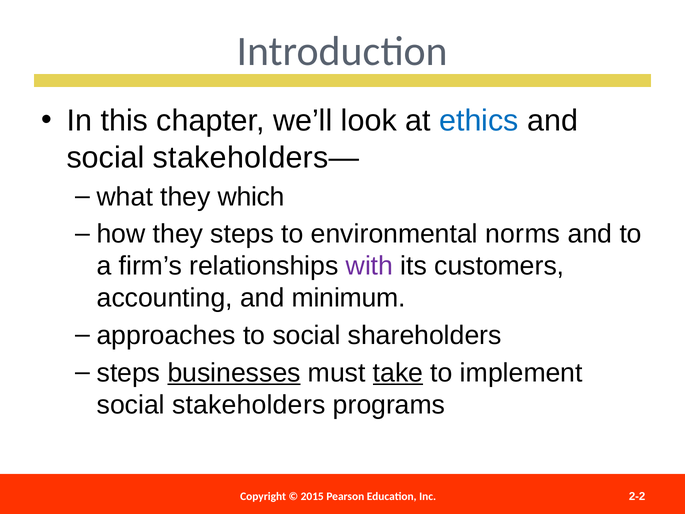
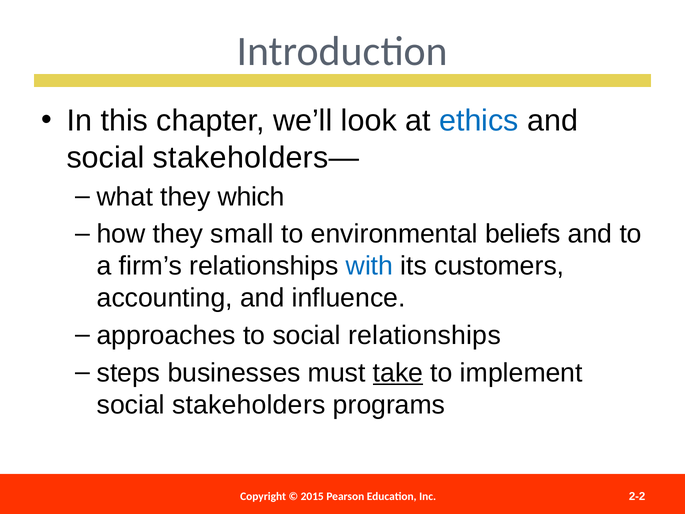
they steps: steps -> small (242, 234)
norms: norms -> beliefs (523, 234)
with colour: purple -> blue (369, 266)
minimum: minimum -> influence (349, 298)
social shareholders: shareholders -> relationships (425, 335)
businesses underline: present -> none (234, 373)
